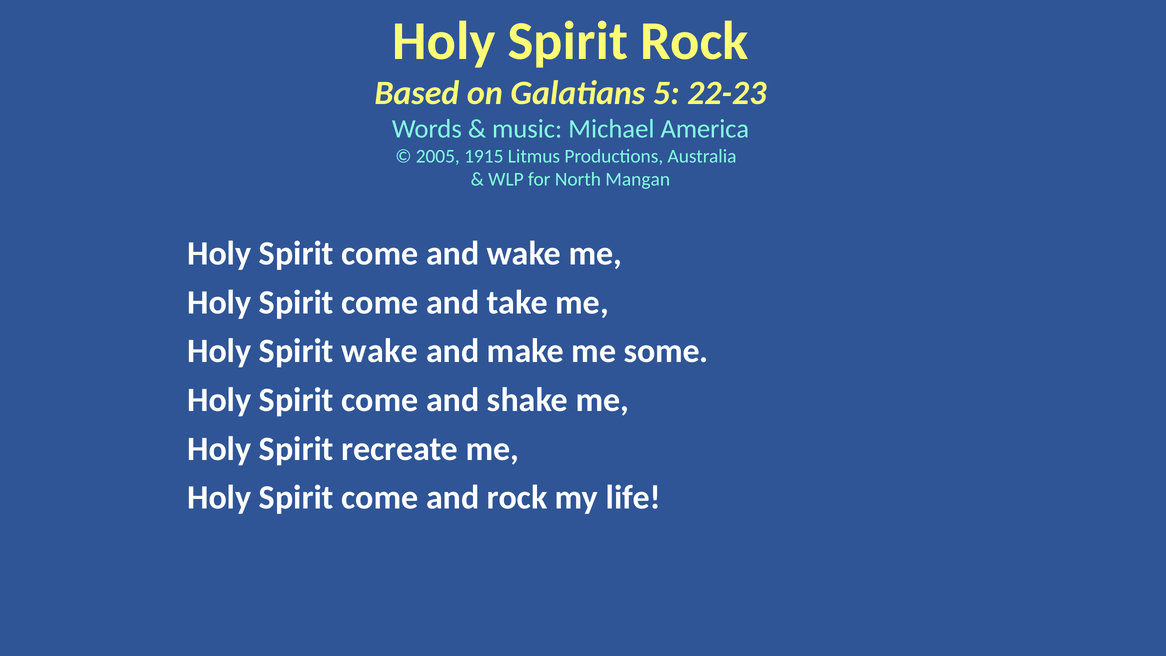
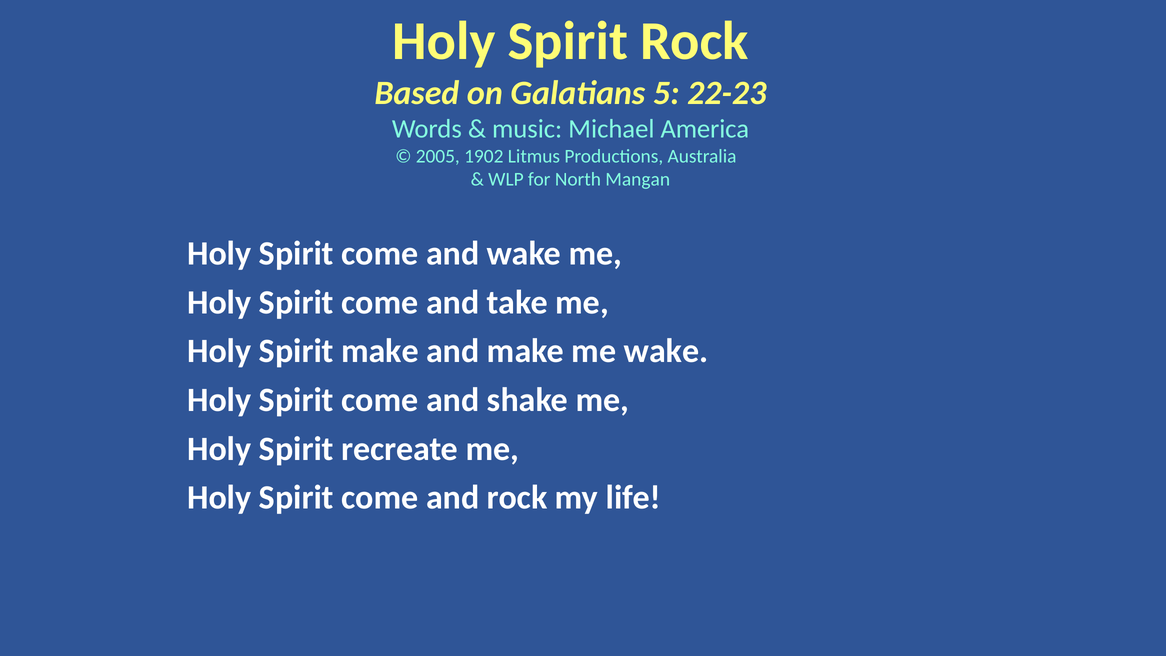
1915: 1915 -> 1902 (484, 156)
Spirit wake: wake -> make (380, 351)
me some: some -> wake (666, 351)
